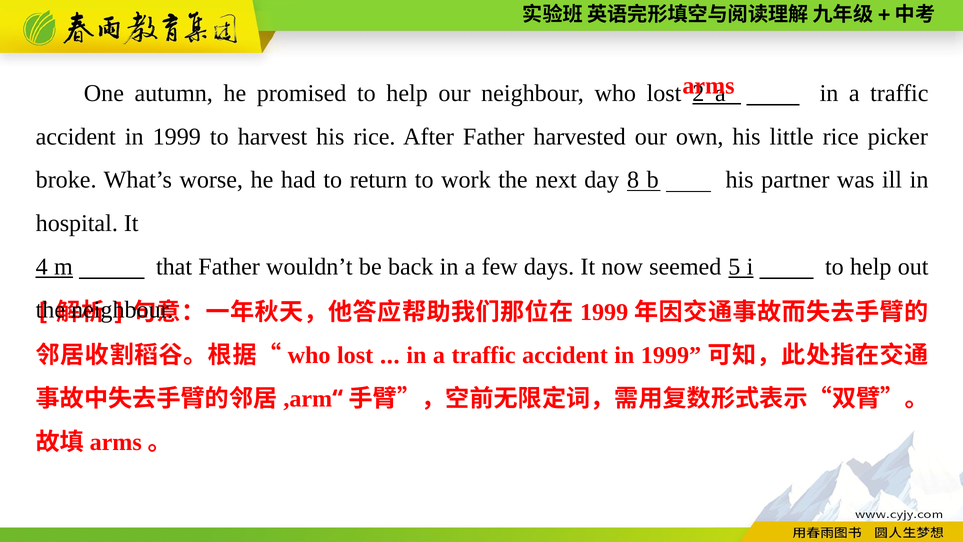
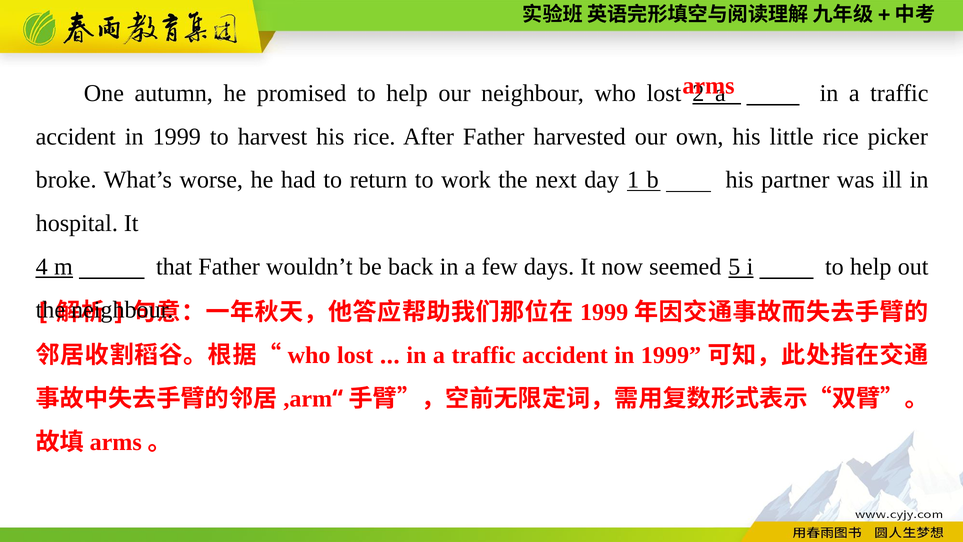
8: 8 -> 1 (633, 180)
